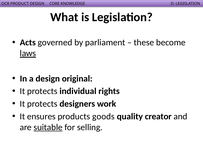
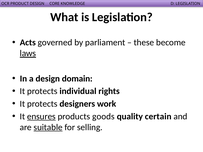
original: original -> domain (77, 79)
ensures underline: none -> present (41, 117)
creator: creator -> certain (158, 117)
